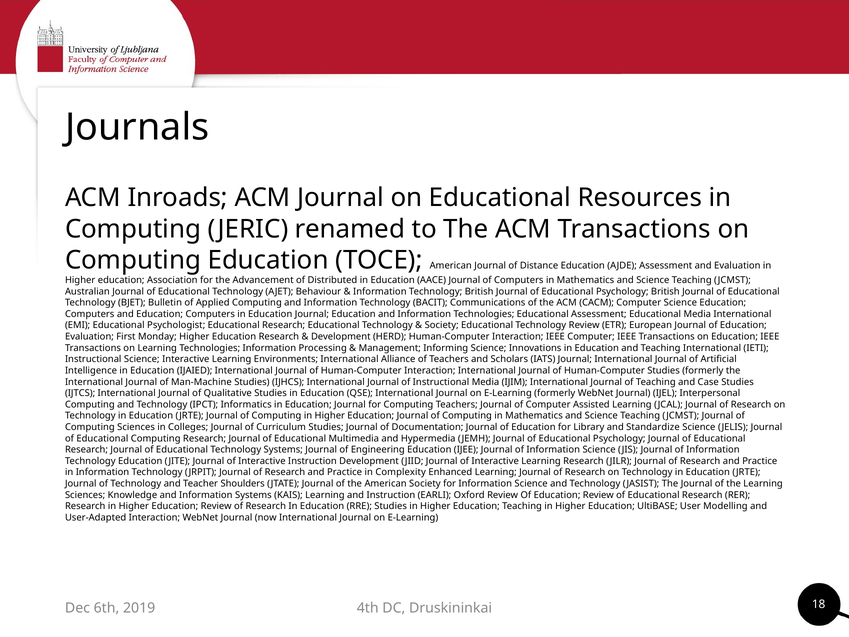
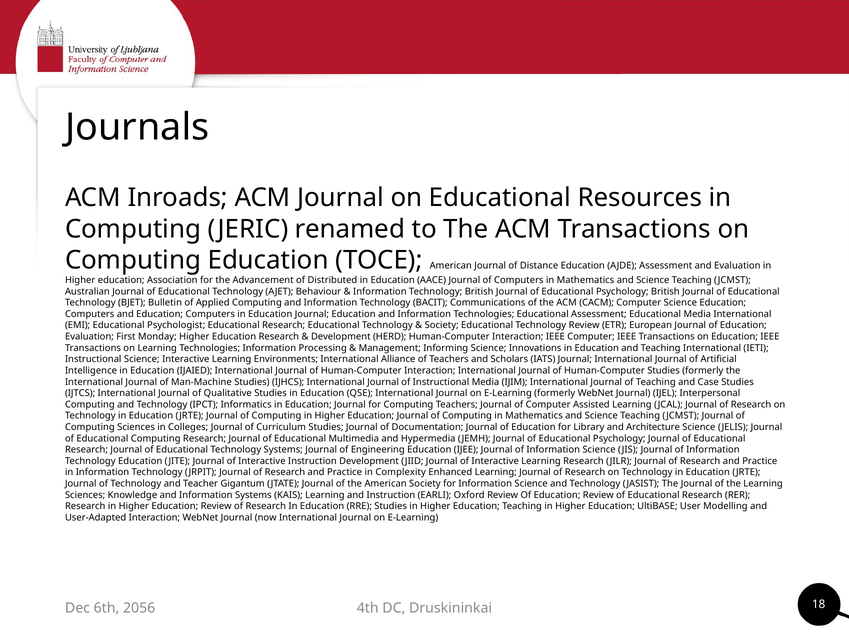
Standardize: Standardize -> Architecture (653, 427)
Shoulders: Shoulders -> Gigantum (243, 483)
2019: 2019 -> 2056 (139, 608)
